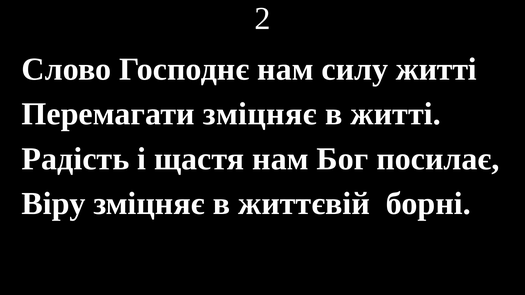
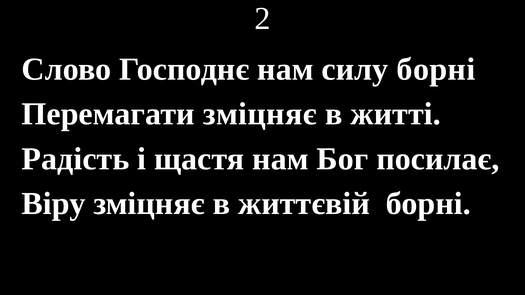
силу житті: житті -> борні (436, 69)
